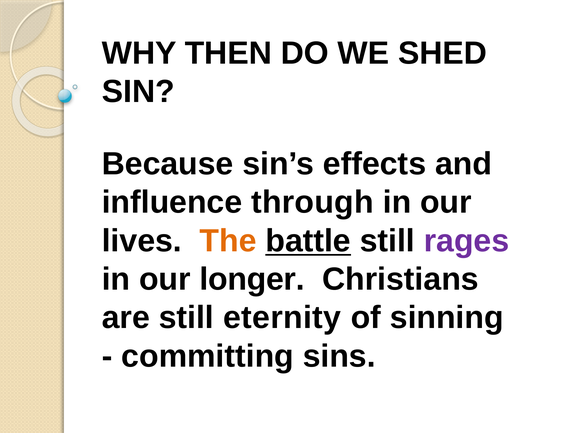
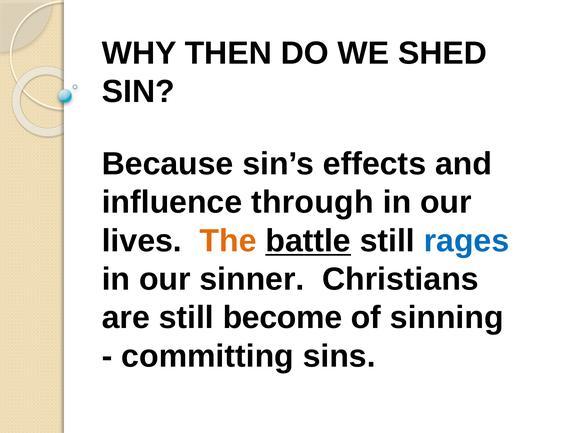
rages colour: purple -> blue (466, 241)
longer: longer -> sinner (252, 279)
eternity: eternity -> become (282, 318)
